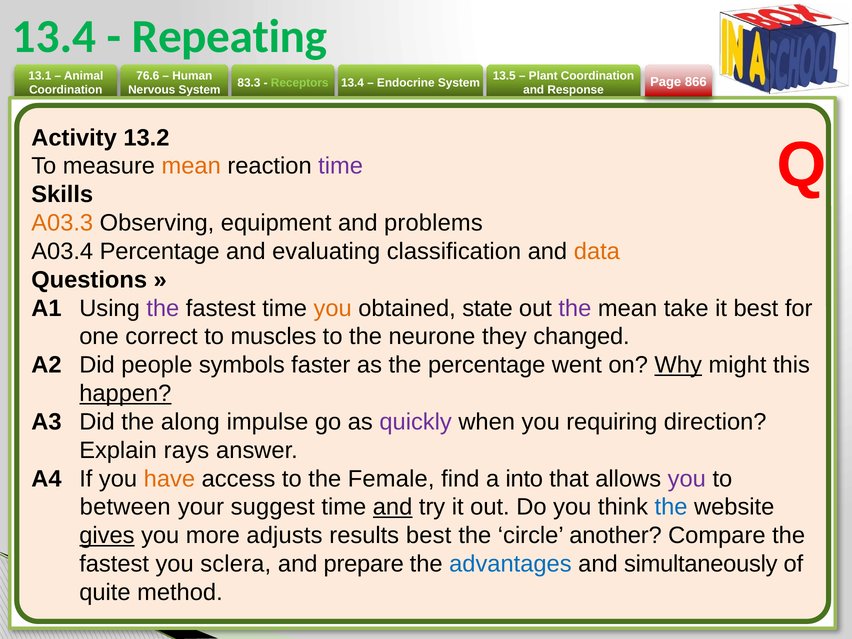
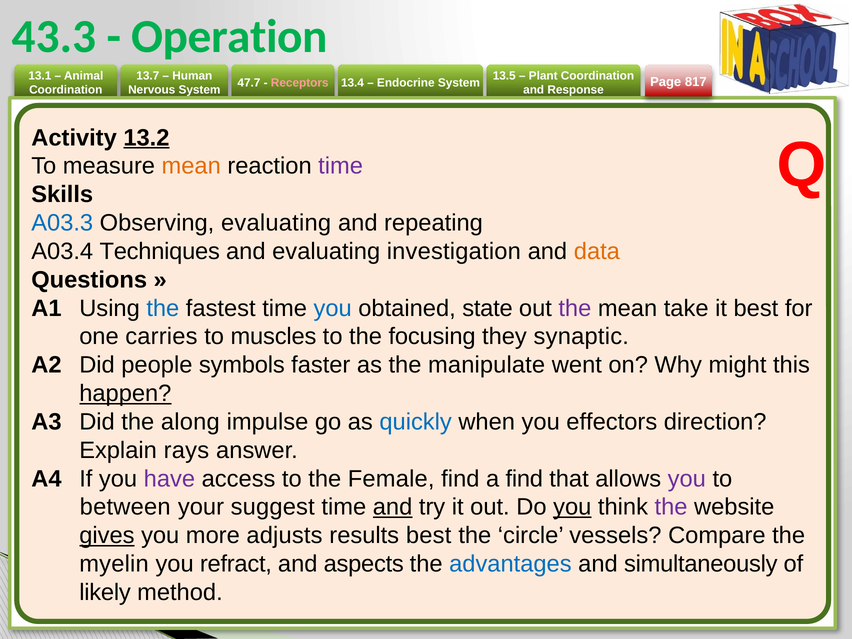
13.4: 13.4 -> 43.3 (54, 37)
Repeating: Repeating -> Operation (229, 37)
76.6: 76.6 -> 13.7 (148, 76)
866: 866 -> 817 (696, 82)
83.3: 83.3 -> 47.7 (249, 83)
Receptors colour: light green -> pink (300, 83)
13.2 underline: none -> present (146, 138)
A03.3 colour: orange -> blue (62, 223)
Observing equipment: equipment -> evaluating (276, 223)
problems: problems -> repeating (433, 223)
A03.4 Percentage: Percentage -> Techniques (160, 251)
classification: classification -> investigation (454, 251)
the colour: purple -> blue (163, 308)
you colour: orange -> blue (333, 308)
correct: correct -> carries (161, 337)
neurone: neurone -> focusing (432, 337)
changed: changed -> synaptic (581, 337)
the percentage: percentage -> manipulate (487, 365)
Why underline: present -> none (678, 365)
quickly colour: purple -> blue (416, 422)
requiring: requiring -> effectors (612, 422)
have colour: orange -> purple (169, 479)
a into: into -> find (524, 479)
you underline: none -> present (572, 507)
the colour: blue -> purple (671, 507)
another: another -> vessels (615, 536)
fastest: fastest -> myelin (114, 564)
sclera: sclera -> refract (236, 564)
prepare: prepare -> aspects (364, 564)
quite: quite -> likely (105, 592)
